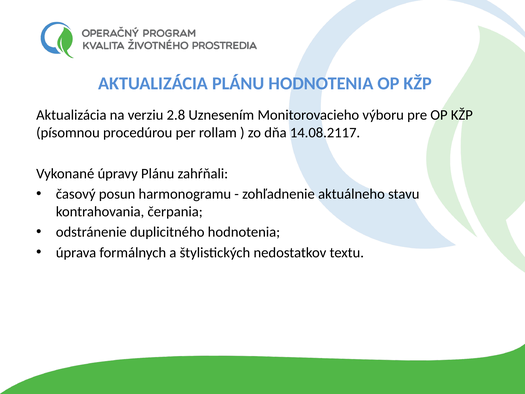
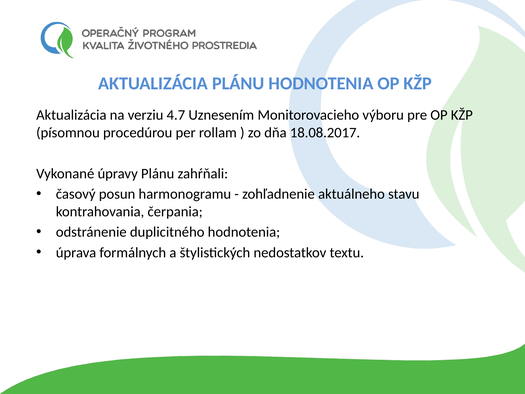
2.8: 2.8 -> 4.7 (176, 115)
14.08.2117: 14.08.2117 -> 18.08.2017 (325, 133)
